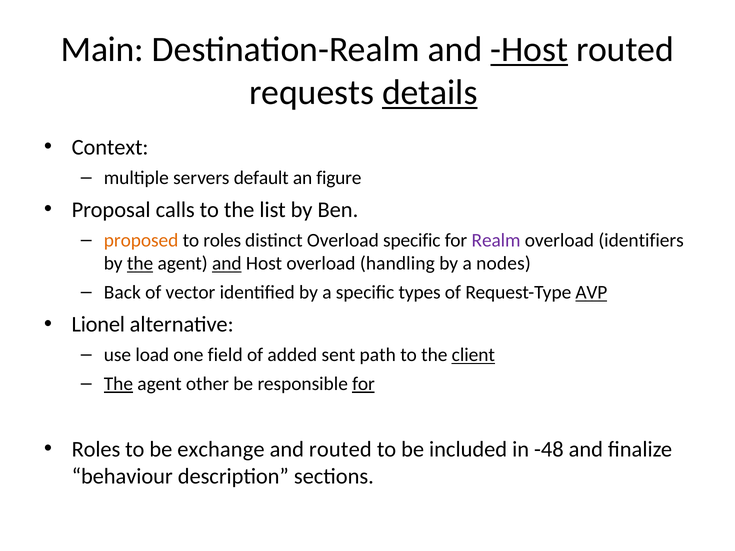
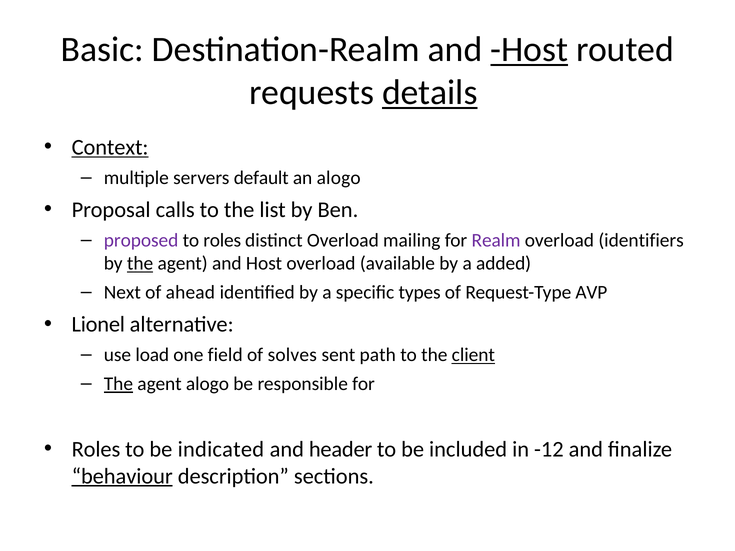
Main: Main -> Basic (102, 50)
Context underline: none -> present (110, 147)
an figure: figure -> alogo (339, 178)
proposed colour: orange -> purple (141, 240)
Overload specific: specific -> mailing (412, 240)
and underline: present -> none (227, 264)
handling: handling -> available (397, 264)
nodes: nodes -> added (504, 264)
Back: Back -> Next (122, 293)
vector: vector -> ahead (190, 293)
AVP underline: present -> none (591, 293)
added: added -> solves (292, 355)
agent other: other -> alogo (207, 384)
for underline: present -> none (364, 384)
exchange: exchange -> indicated (221, 450)
and routed: routed -> header (341, 450)
-48: -48 -> -12 (549, 450)
behaviour underline: none -> present (122, 476)
